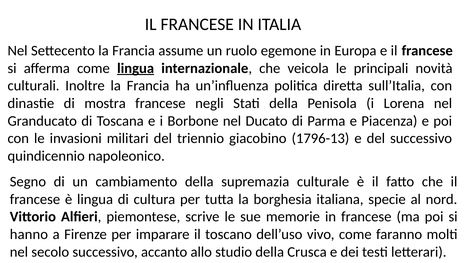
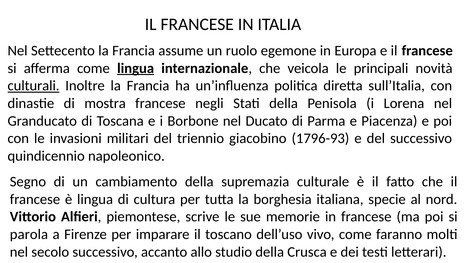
culturali underline: none -> present (34, 86)
1796-13: 1796-13 -> 1796-93 (320, 139)
hanno: hanno -> parola (29, 235)
